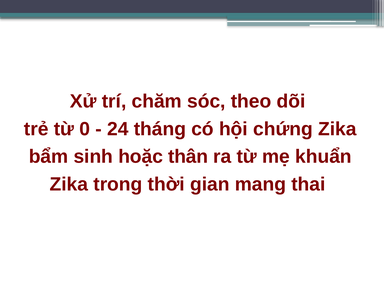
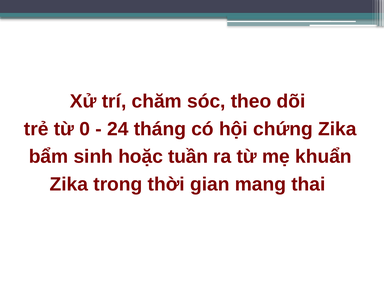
thân: thân -> tuần (188, 157)
